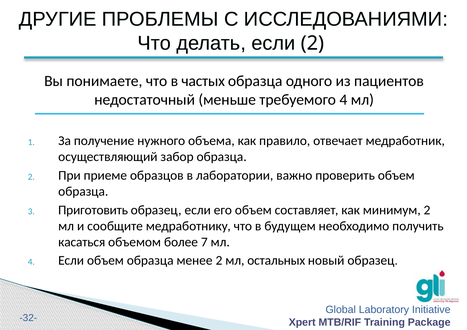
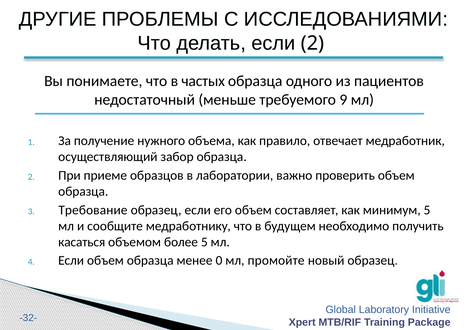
требуемого 4: 4 -> 9 (343, 100)
Приготовить: Приготовить -> Требование (93, 210)
минимум 2: 2 -> 5 (427, 210)
более 7: 7 -> 5 (204, 242)
менее 2: 2 -> 0 (219, 260)
остальных: остальных -> промойте (276, 260)
